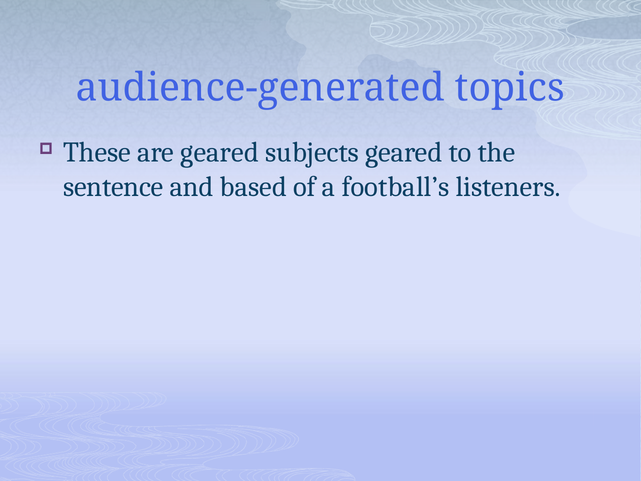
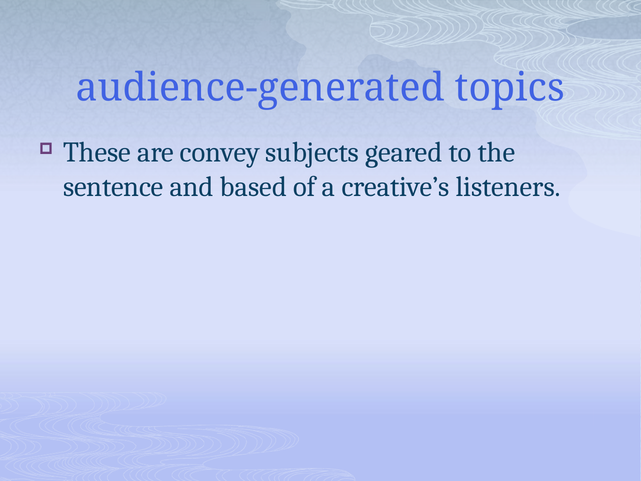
are geared: geared -> convey (220, 152)
football’s: football’s -> creative’s (396, 187)
